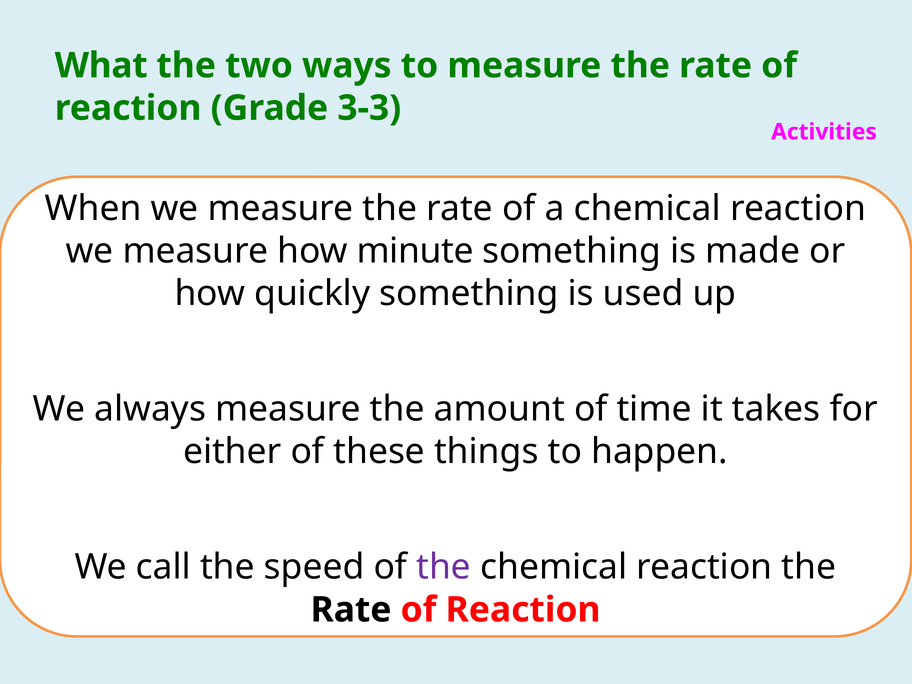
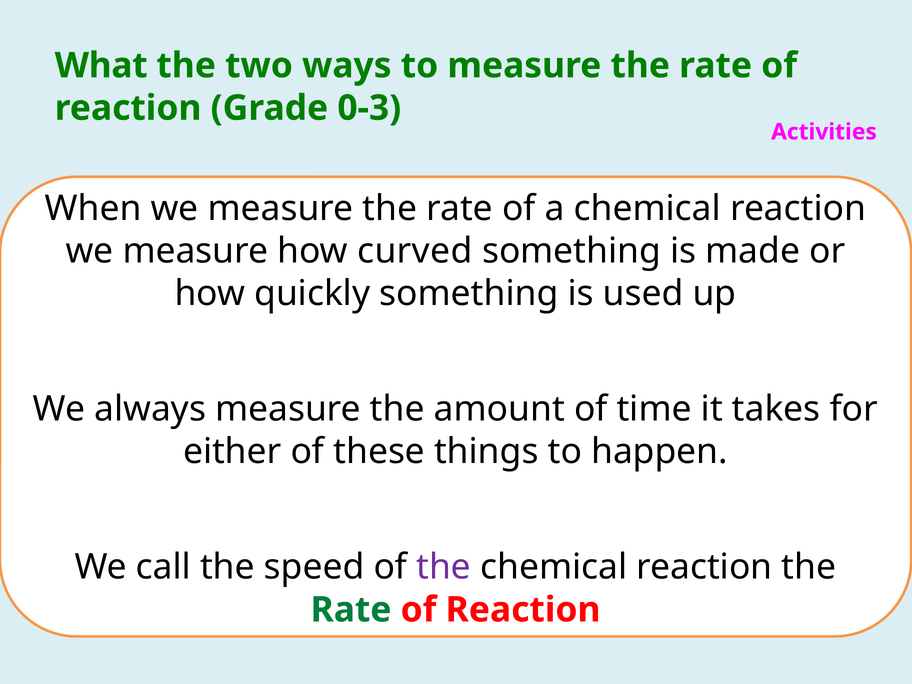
3-3: 3-3 -> 0-3 (369, 108)
minute: minute -> curved (415, 251)
Rate colour: black -> green (351, 610)
